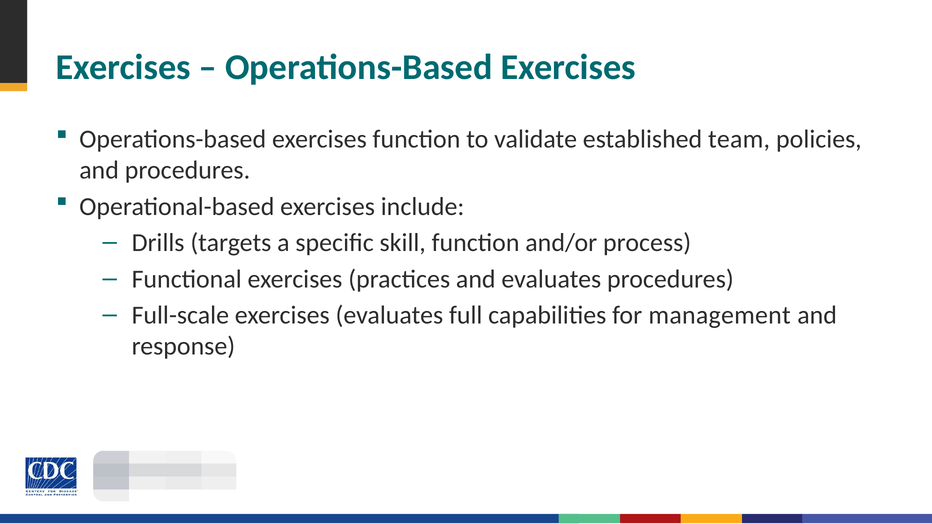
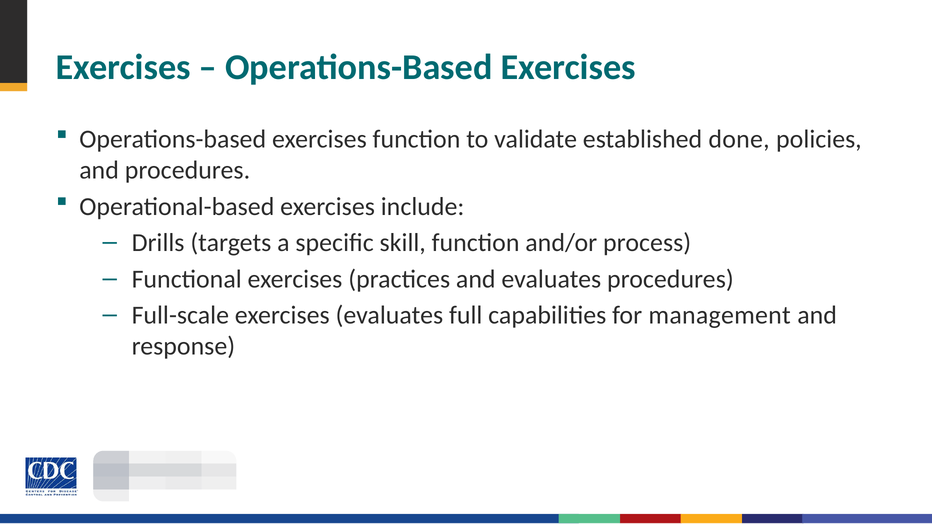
team: team -> done (739, 139)
